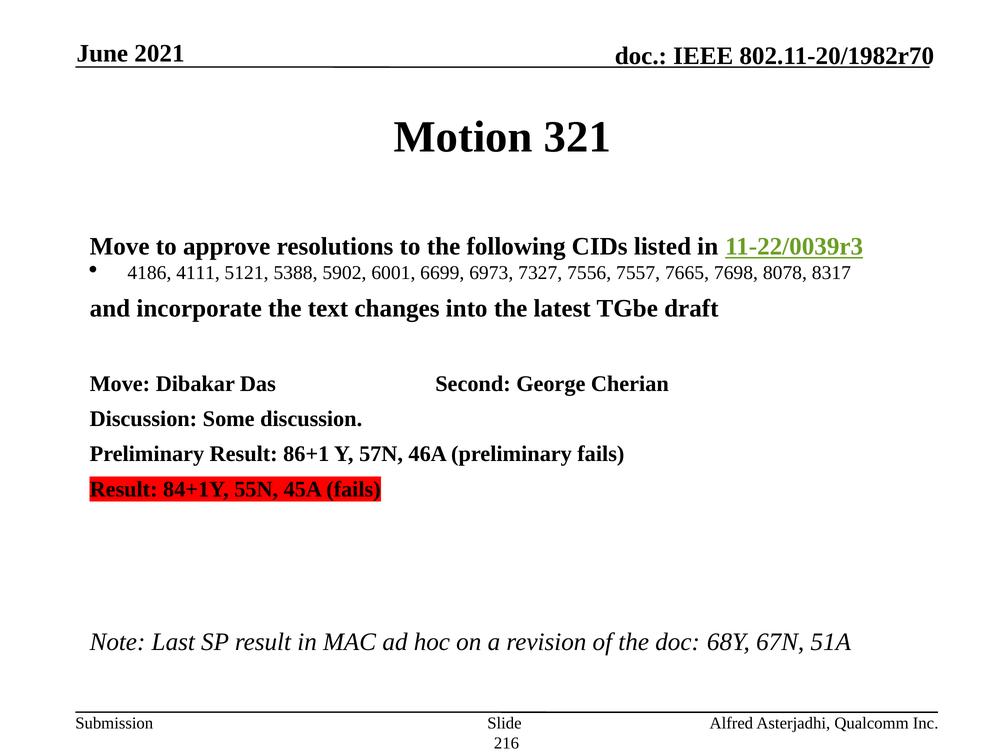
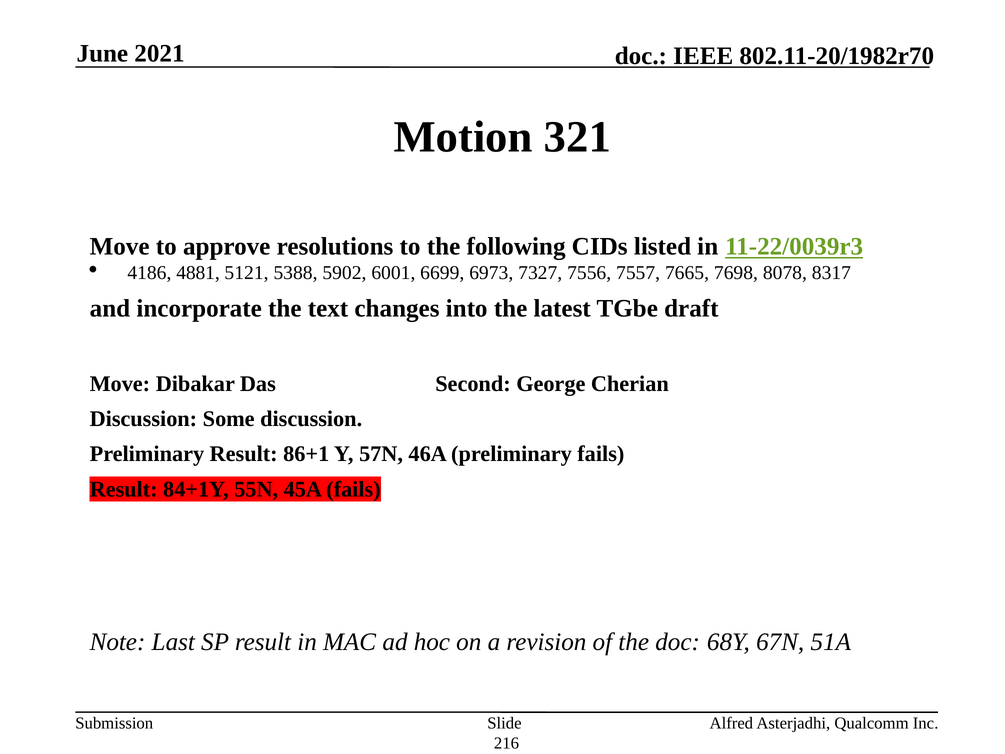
4111: 4111 -> 4881 (198, 273)
